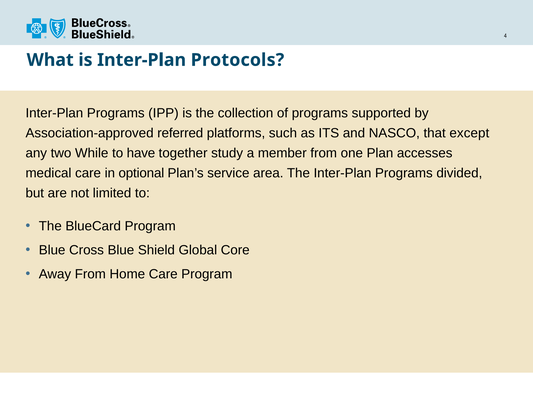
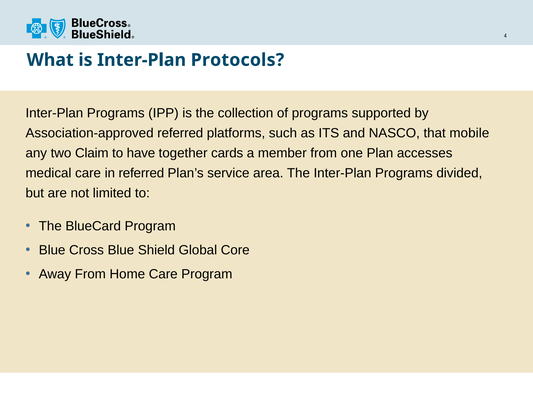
except: except -> mobile (469, 133)
While: While -> Claim (92, 153)
study: study -> cards (227, 153)
in optional: optional -> referred (141, 173)
